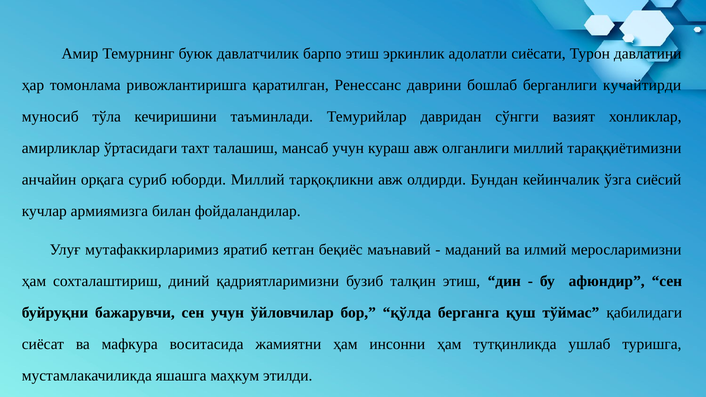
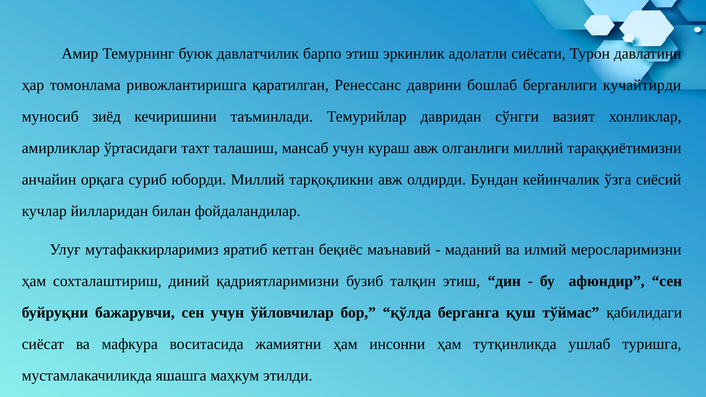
тўла: тўла -> зиёд (107, 117)
армиямизга: армиямизга -> йилларидан (109, 211)
